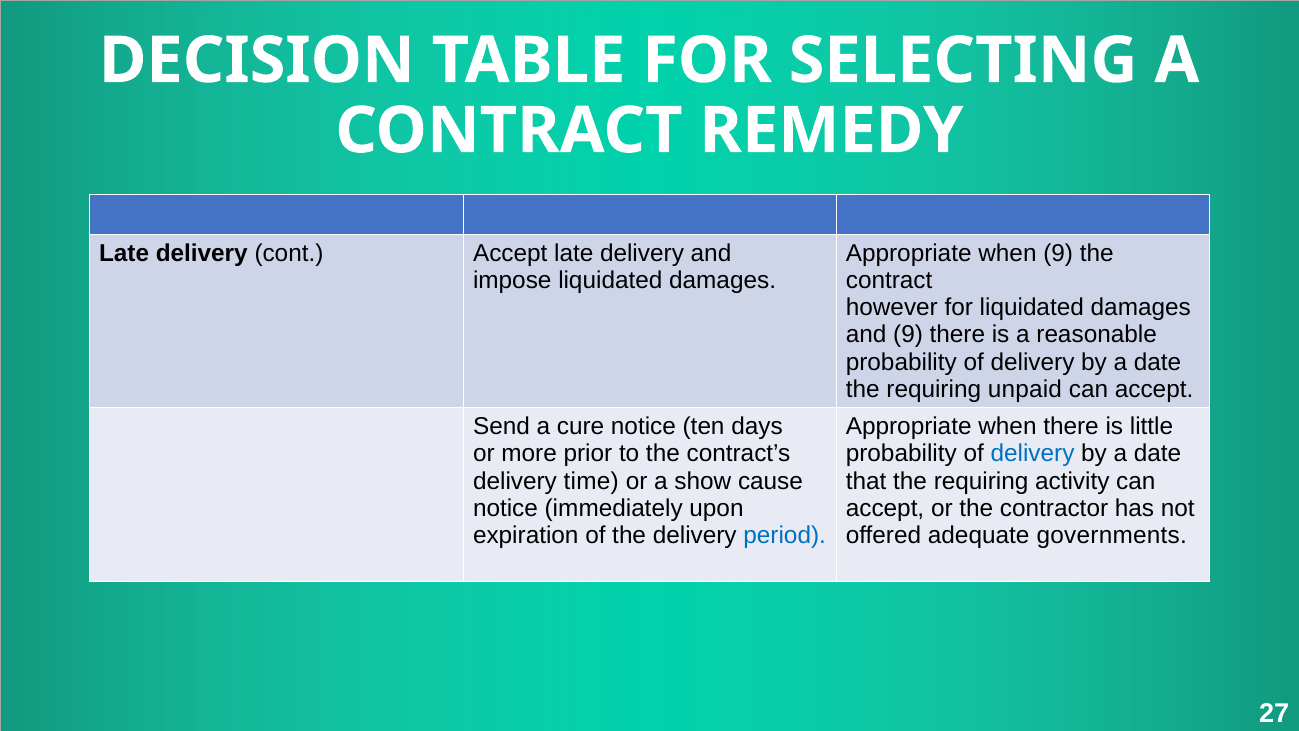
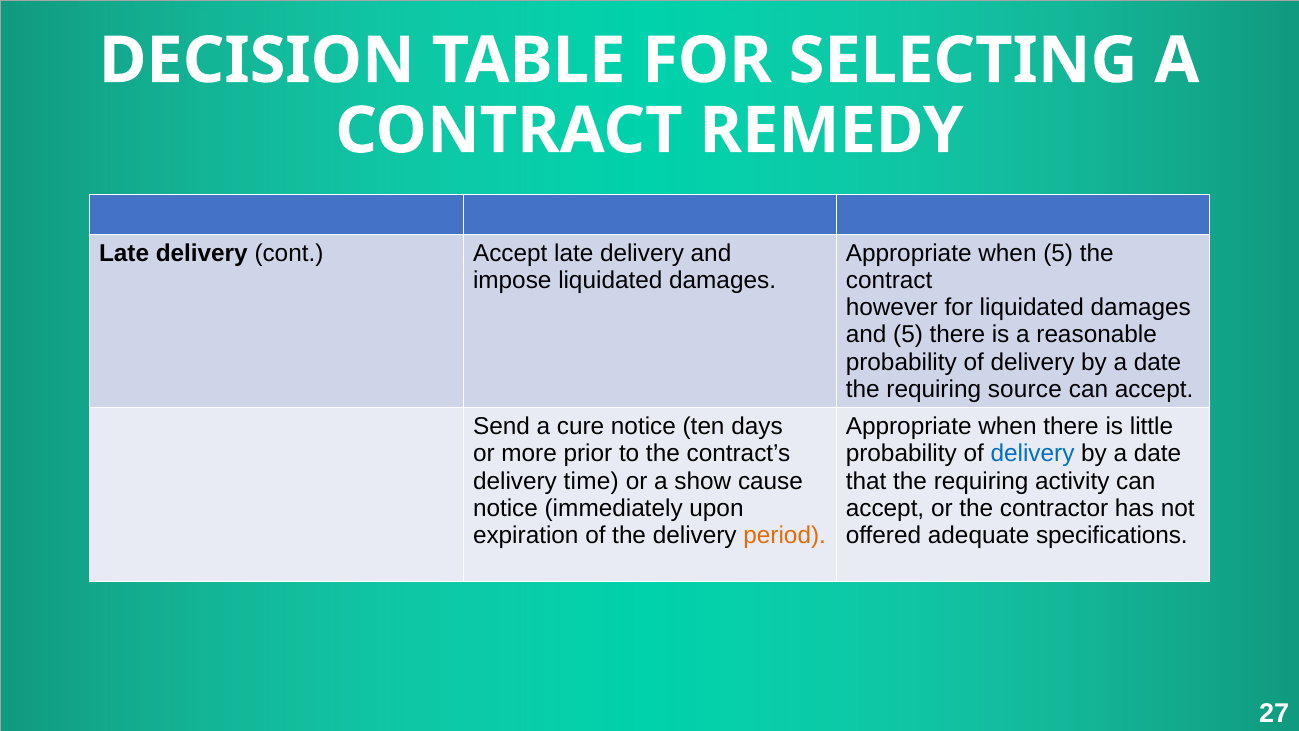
when 9: 9 -> 5 (1058, 253)
and 9: 9 -> 5 (908, 335)
unpaid: unpaid -> source (1025, 389)
period colour: blue -> orange (785, 535)
governments: governments -> specifications (1112, 535)
